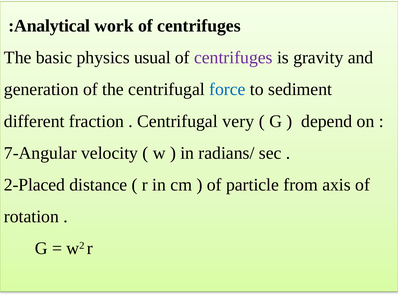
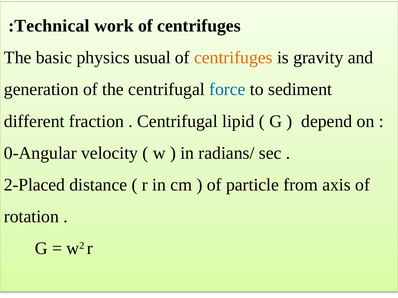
Analytical: Analytical -> Technical (52, 26)
centrifuges colour: purple -> orange (233, 58)
very: very -> lipid (238, 121)
7-Angular: 7-Angular -> 0-Angular (40, 153)
